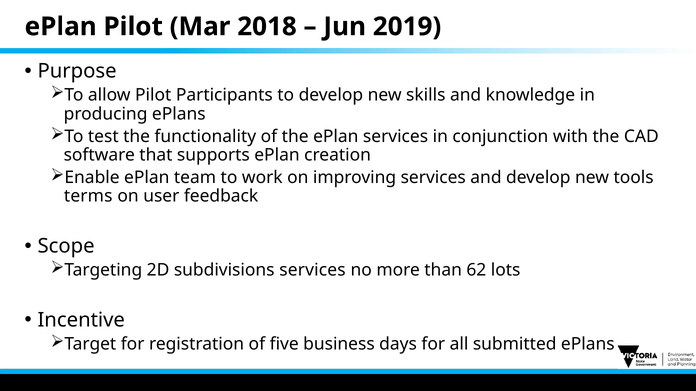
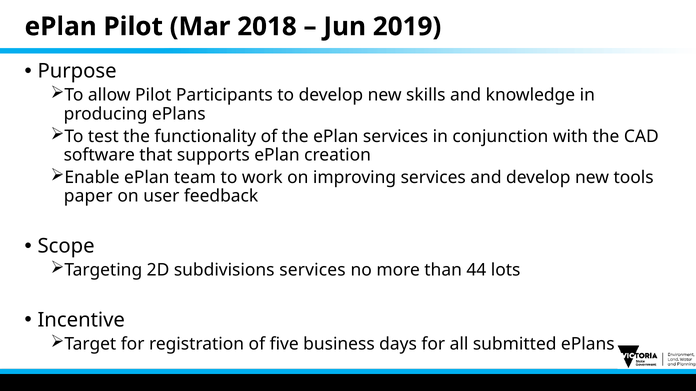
terms: terms -> paper (88, 196)
62: 62 -> 44 (476, 270)
